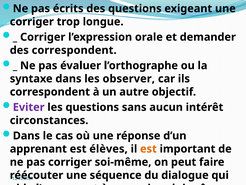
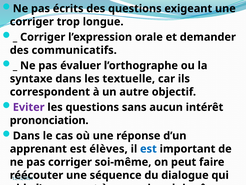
des correspondent: correspondent -> communicatifs (74, 50)
observer: observer -> textuelle (129, 79)
circonstances: circonstances -> prononciation (49, 120)
est colour: orange -> blue (148, 149)
